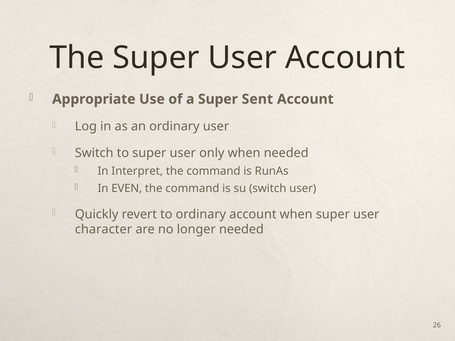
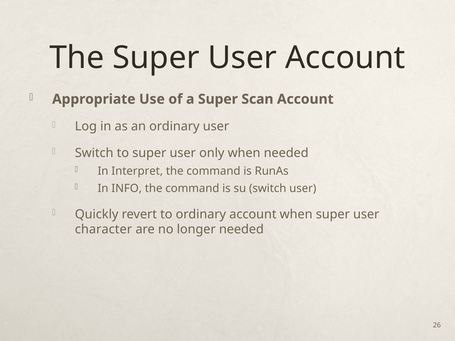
Sent: Sent -> Scan (257, 99)
EVEN: EVEN -> INFO (127, 189)
